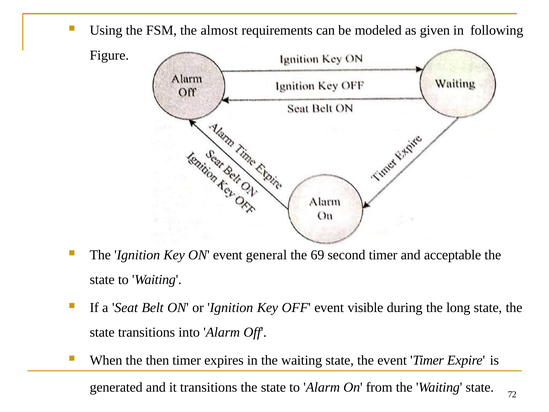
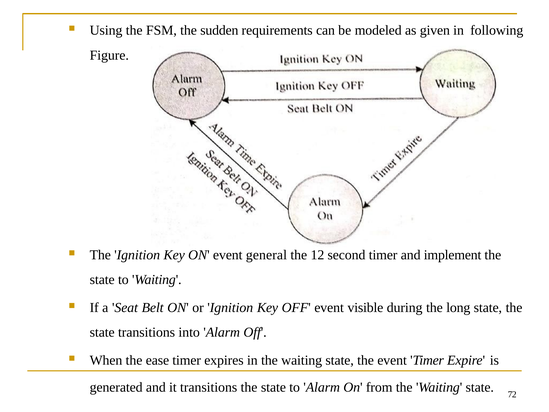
almost: almost -> sudden (219, 30)
69: 69 -> 12 (317, 255)
acceptable: acceptable -> implement (453, 255)
then: then -> ease (157, 360)
